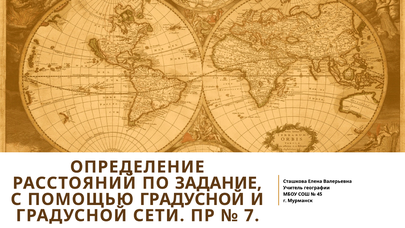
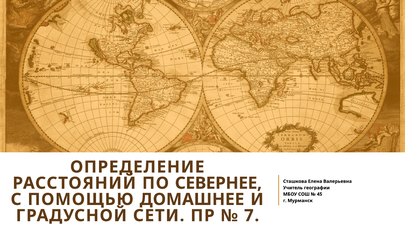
ЗАДАНИЕ: ЗАДАНИЕ -> СЕВЕРНЕЕ (218, 183)
ПОМОЩЬЮ ГРАДУСНОЙ: ГРАДУСНОЙ -> ДОМАШНЕЕ (192, 199)
